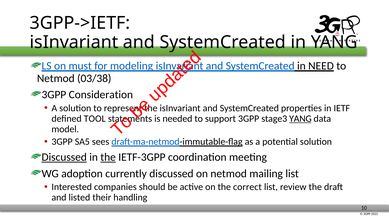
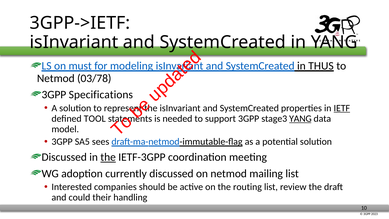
NEED: NEED -> THUS (321, 66)
03/38: 03/38 -> 03/78 (94, 78)
Consideration: Consideration -> Specifications (101, 95)
IETF underline: none -> present (342, 108)
Discussed underline: present -> none (64, 157)
correct: correct -> routing (247, 187)
listed: listed -> could (79, 197)
